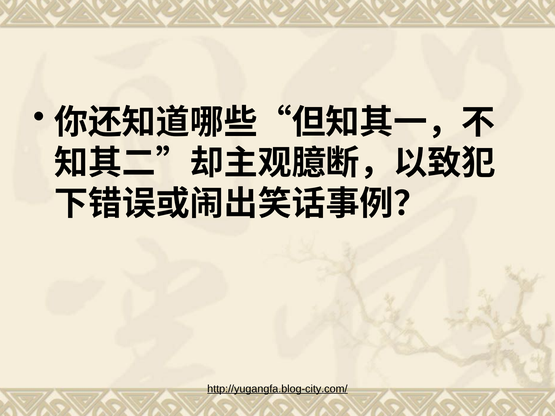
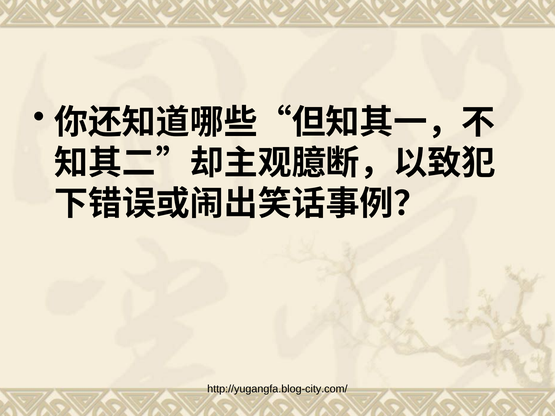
http://yugangfa.blog-city.com/ underline: present -> none (277, 389)
